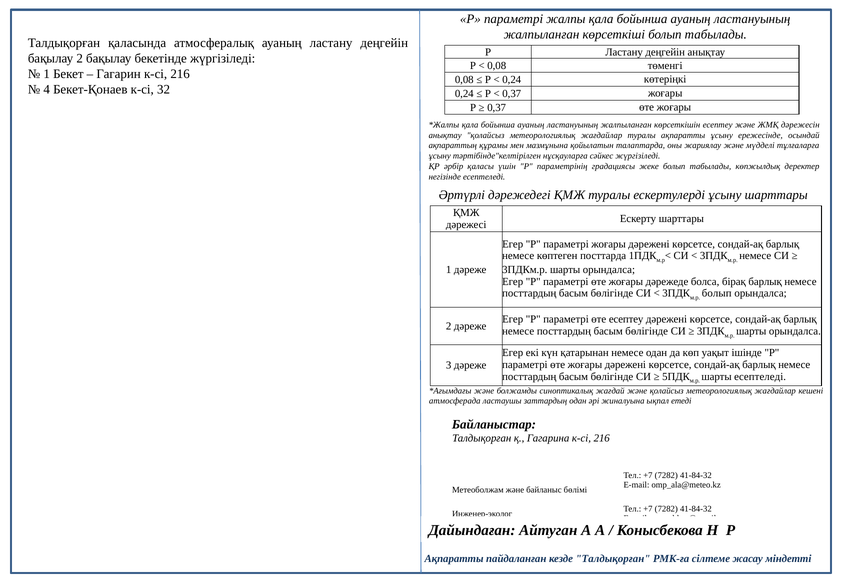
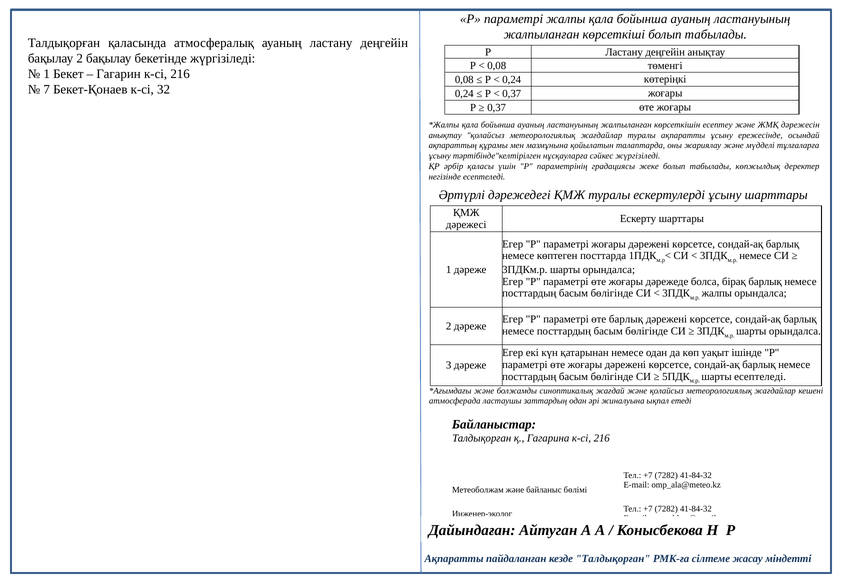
4: 4 -> 7 (47, 89)
болып: болып -> жалпы (717, 293)
өте есептеу: есептеу -> барлық (626, 319)
